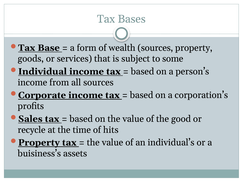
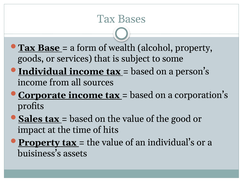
wealth sources: sources -> alcohol (155, 48)
recycle: recycle -> impact (32, 130)
